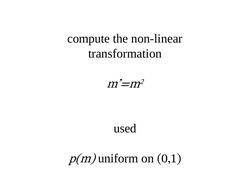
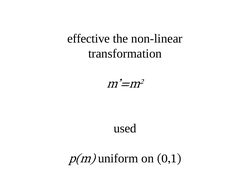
compute: compute -> effective (89, 39)
